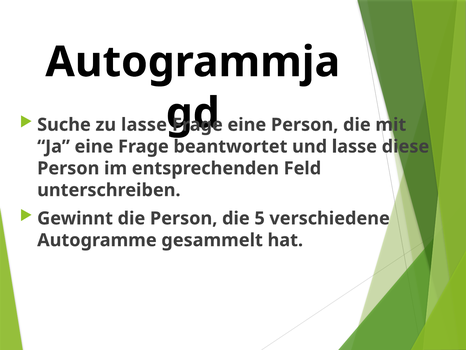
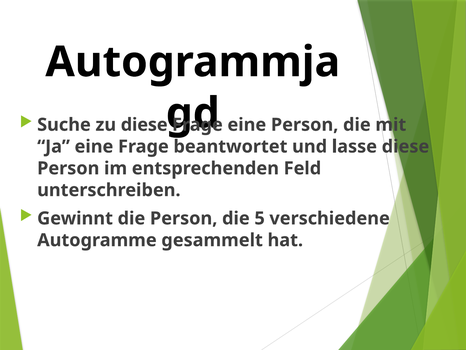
zu lasse: lasse -> diese (144, 125)
